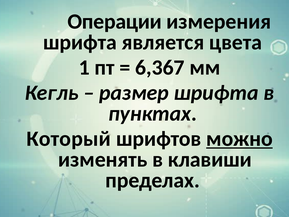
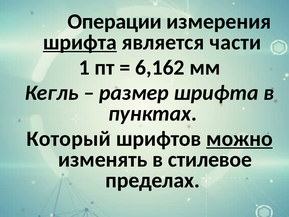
шрифта underline: none -> present (80, 42)
цвета: цвета -> части (235, 42)
6,367: 6,367 -> 6,162 (160, 67)
клавиши: клавиши -> стилевое (210, 159)
